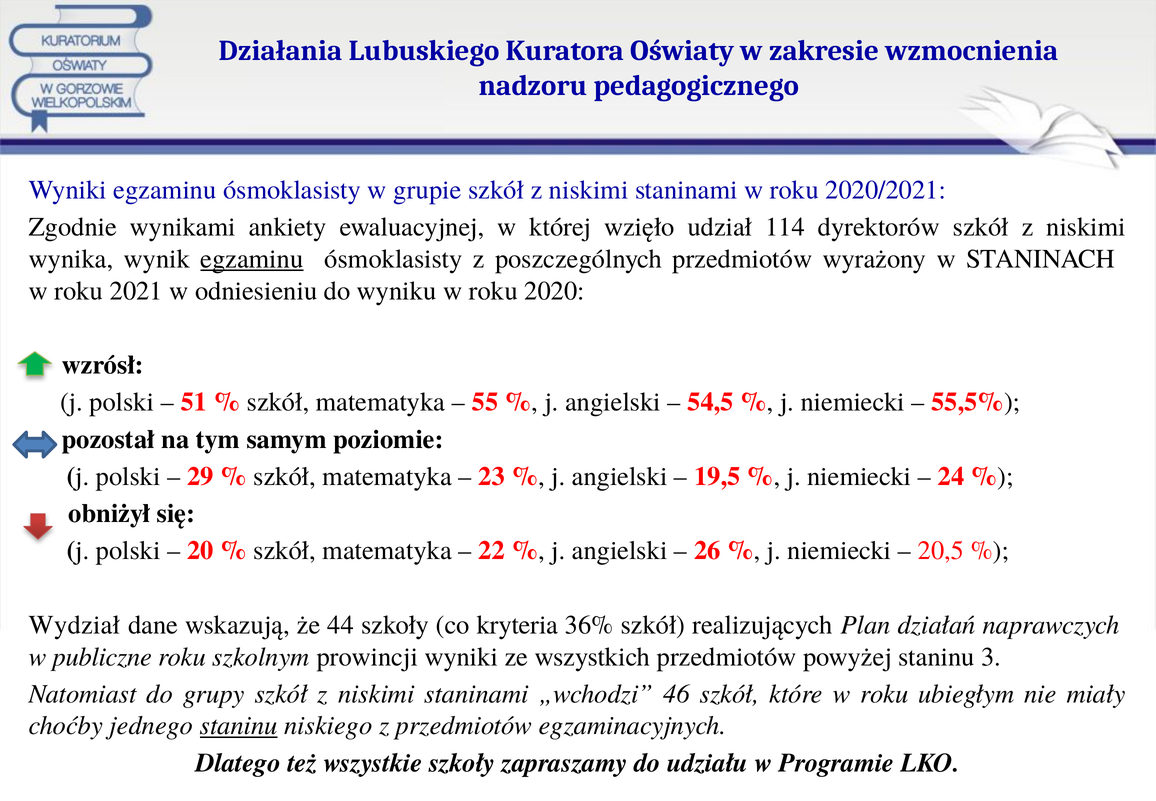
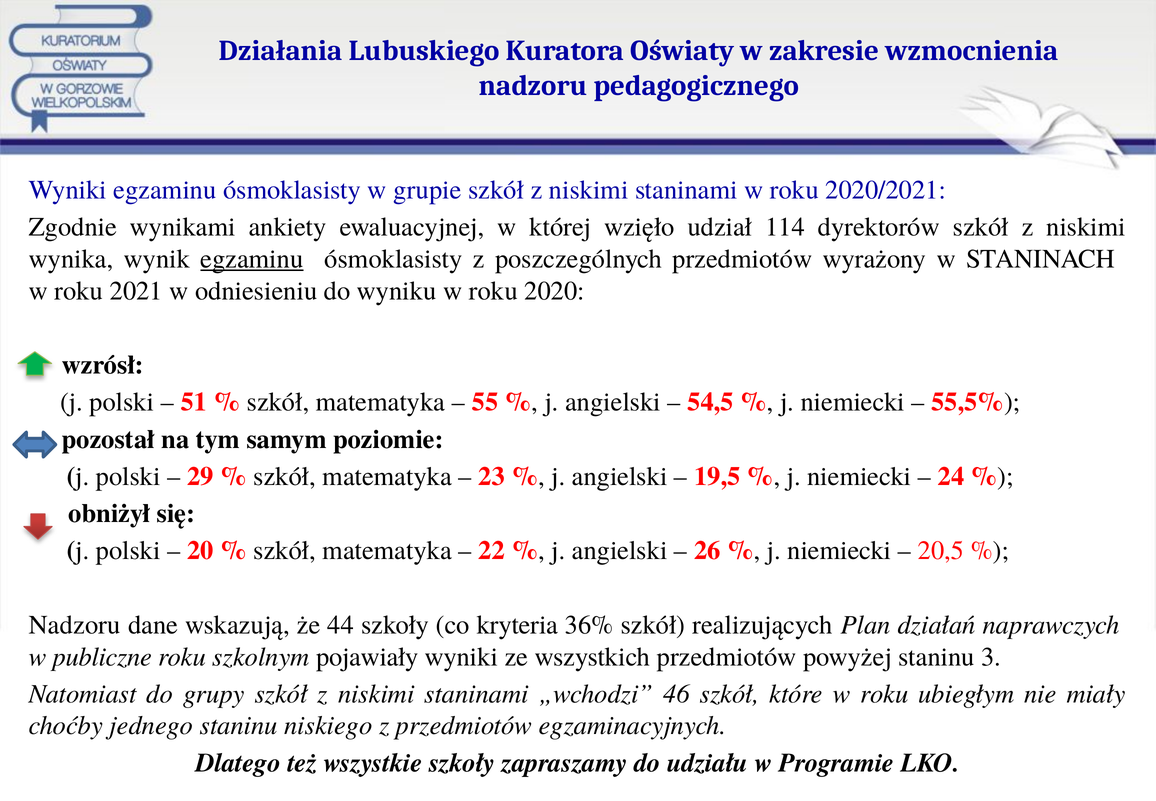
Wydział: Wydział -> Nadzoru (75, 624)
prowincji: prowincji -> pojawiały (367, 656)
staninu underline: present -> none (239, 725)
